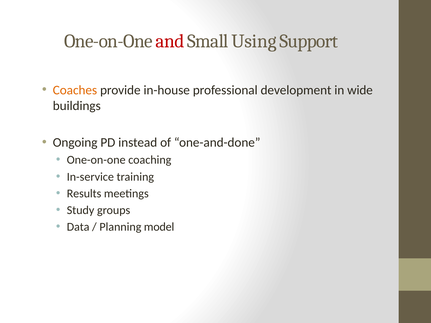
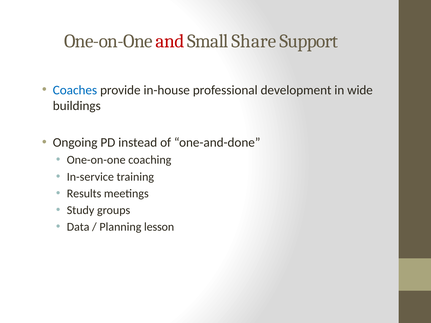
Using: Using -> Share (254, 41)
Coaches colour: orange -> blue (75, 90)
model: model -> lesson (159, 227)
